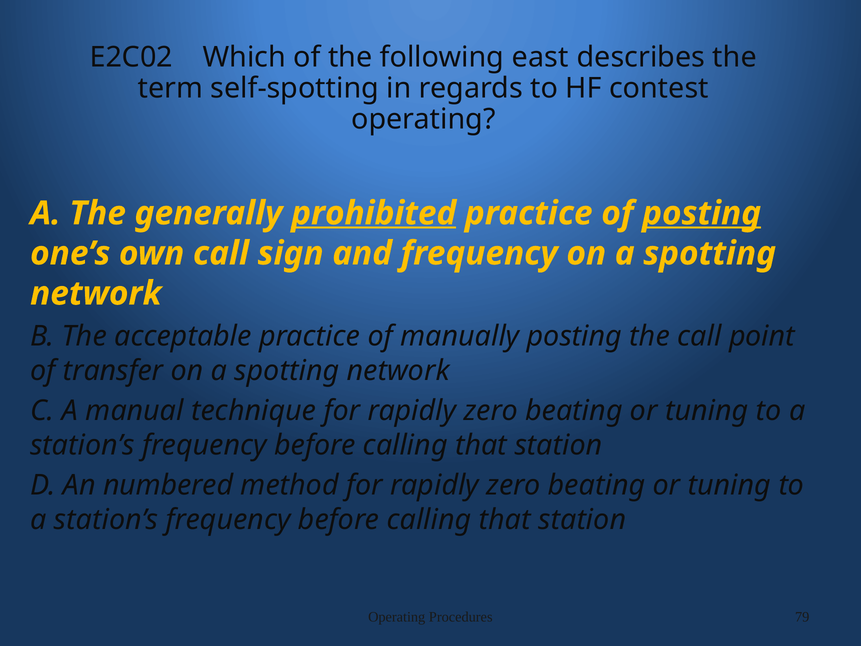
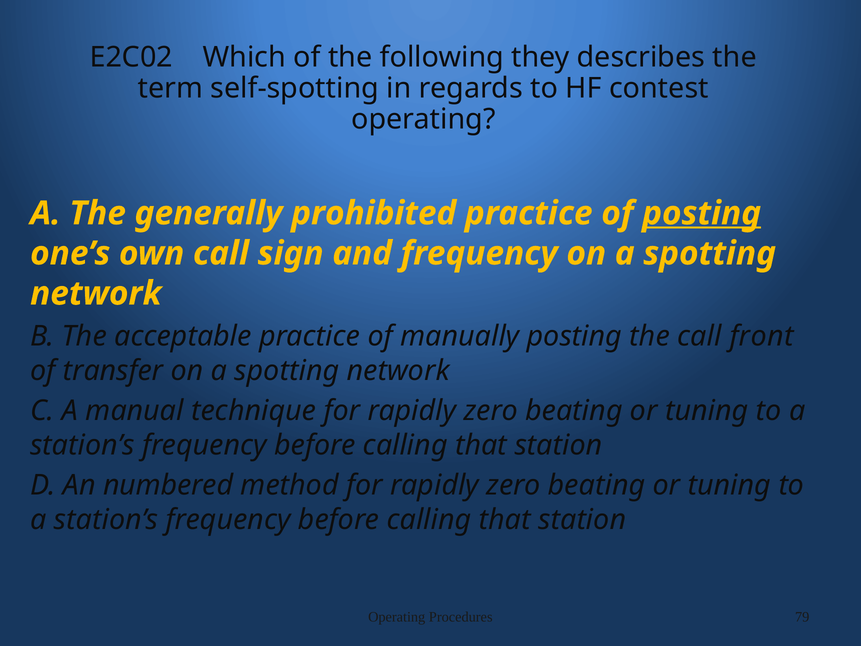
east: east -> they (541, 57)
prohibited underline: present -> none (374, 213)
point: point -> front (762, 336)
